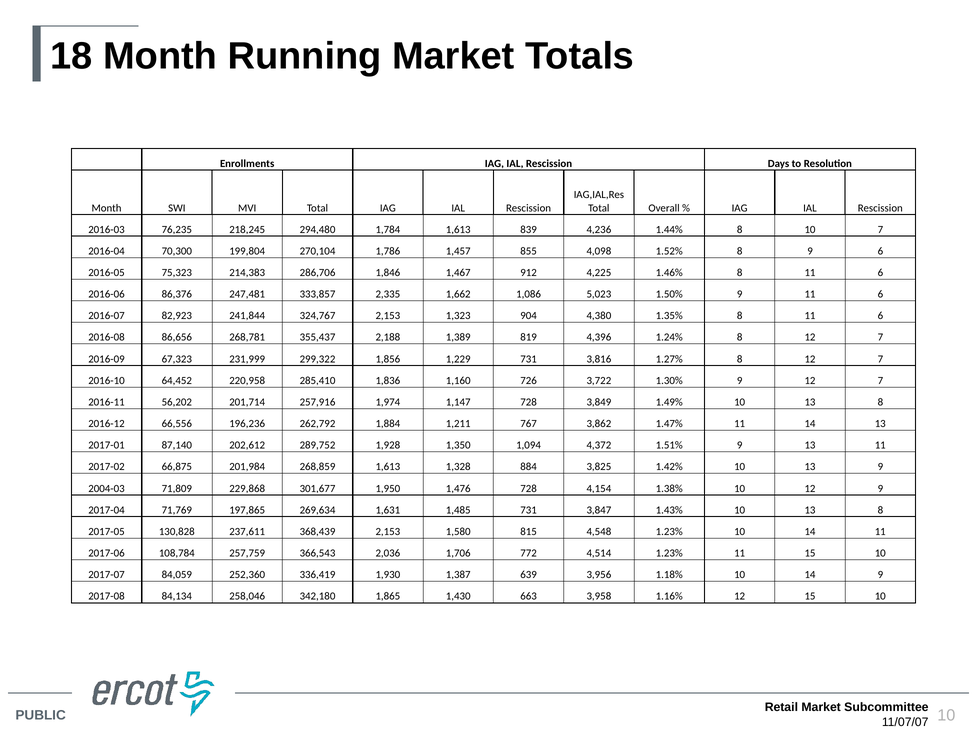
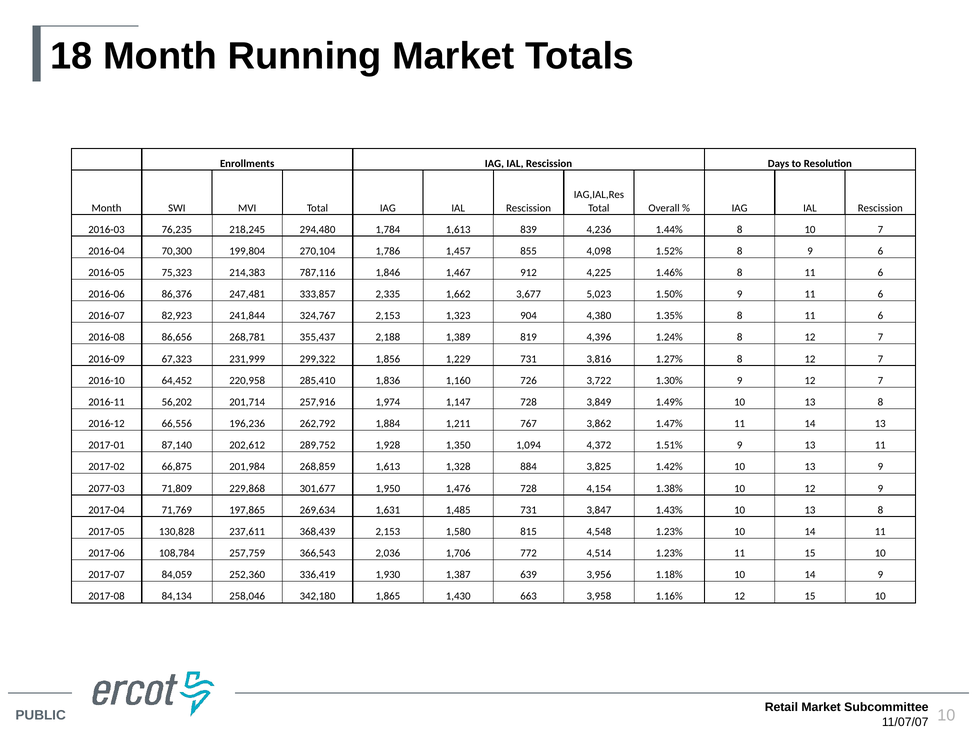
286,706: 286,706 -> 787,116 (318, 273)
1,086: 1,086 -> 3,677 (529, 294)
2004-03: 2004-03 -> 2077-03 (106, 489)
